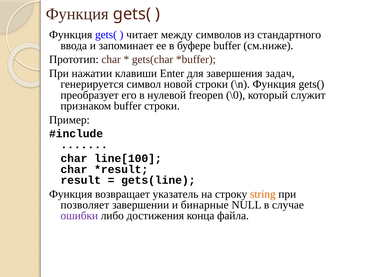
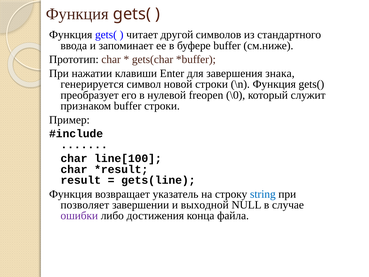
между: между -> другой (177, 35)
задач: задач -> знака (280, 73)
string colour: orange -> blue (263, 194)
бинарные: бинарные -> выходной (205, 205)
